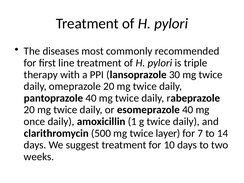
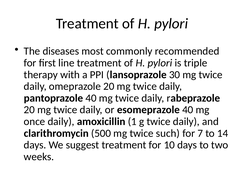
layer: layer -> such (168, 133)
